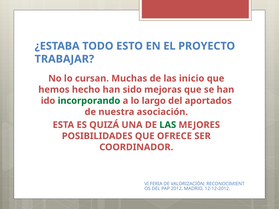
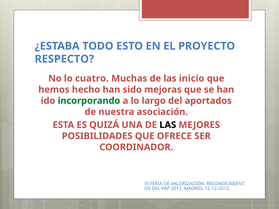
TRABAJAR: TRABAJAR -> RESPECTO (64, 59)
cursan: cursan -> cuatro (92, 79)
LAS colour: green -> black (168, 125)
